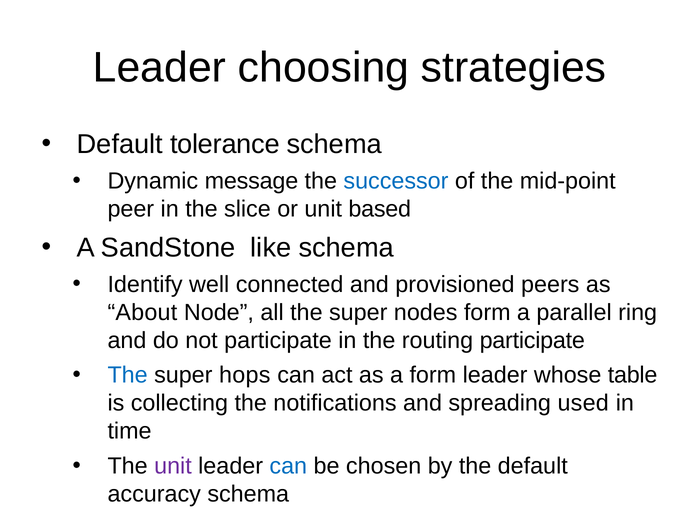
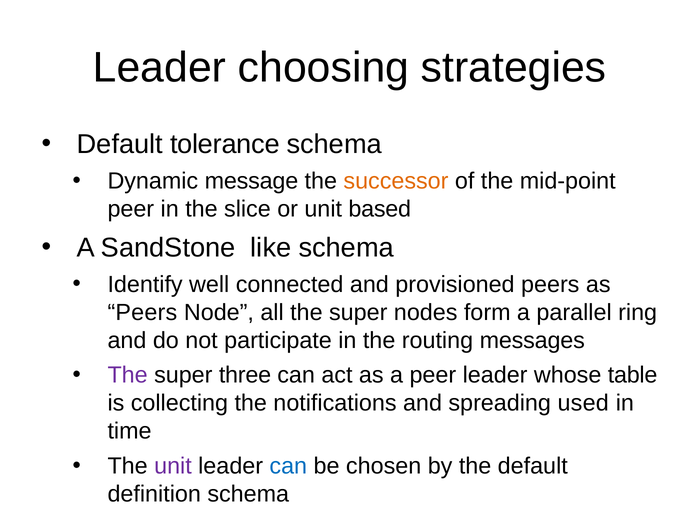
successor colour: blue -> orange (396, 181)
About: About -> Peers (142, 312)
routing participate: participate -> messages (532, 340)
The colour: blue -> purple (128, 375)
hops: hops -> three (245, 375)
a form: form -> peer (433, 375)
accuracy: accuracy -> definition (154, 494)
